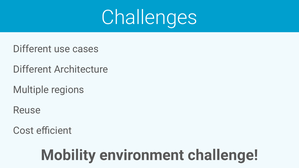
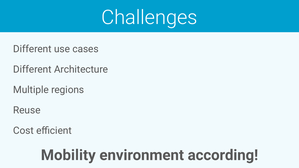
challenge: challenge -> according (223, 155)
